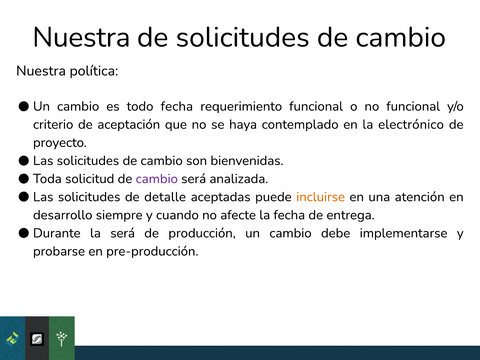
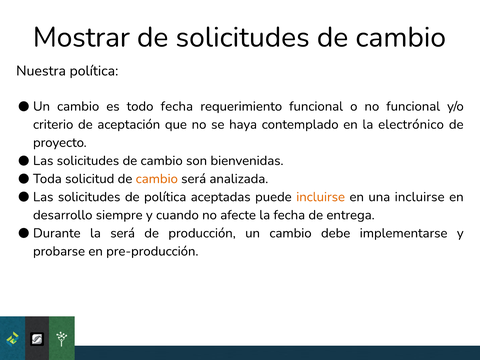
Nuestra: Nuestra -> Mostrar (81, 37)
cambio colour: purple -> orange (157, 179)
de detalle: detalle -> política (165, 197)
una atención: atención -> incluirse (420, 197)
